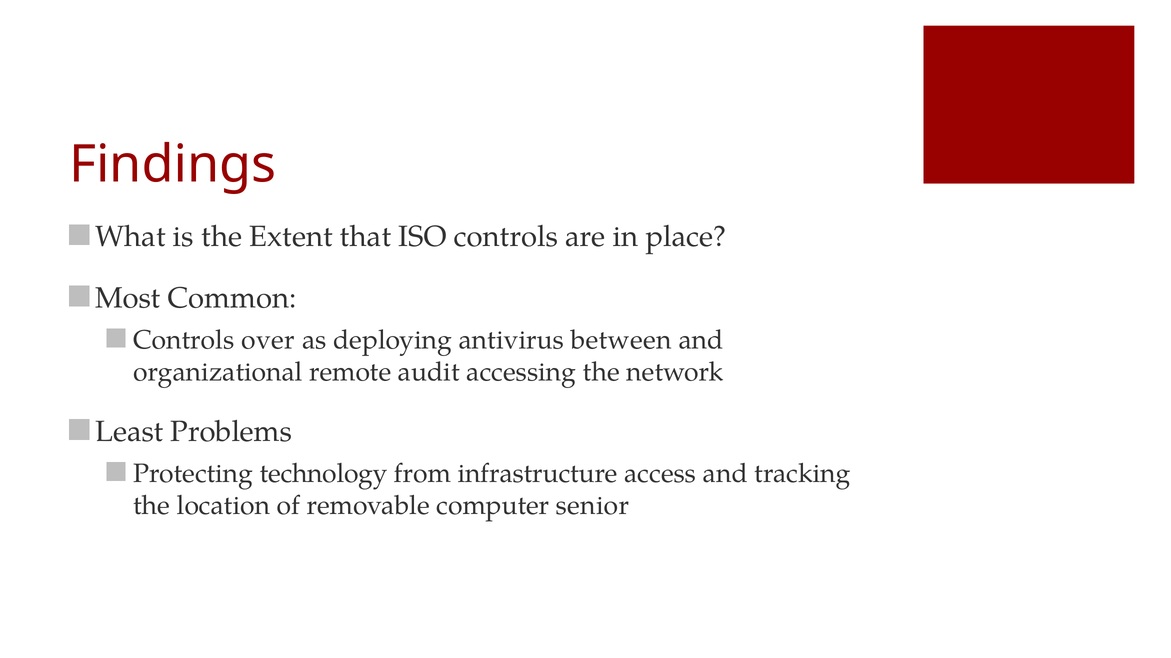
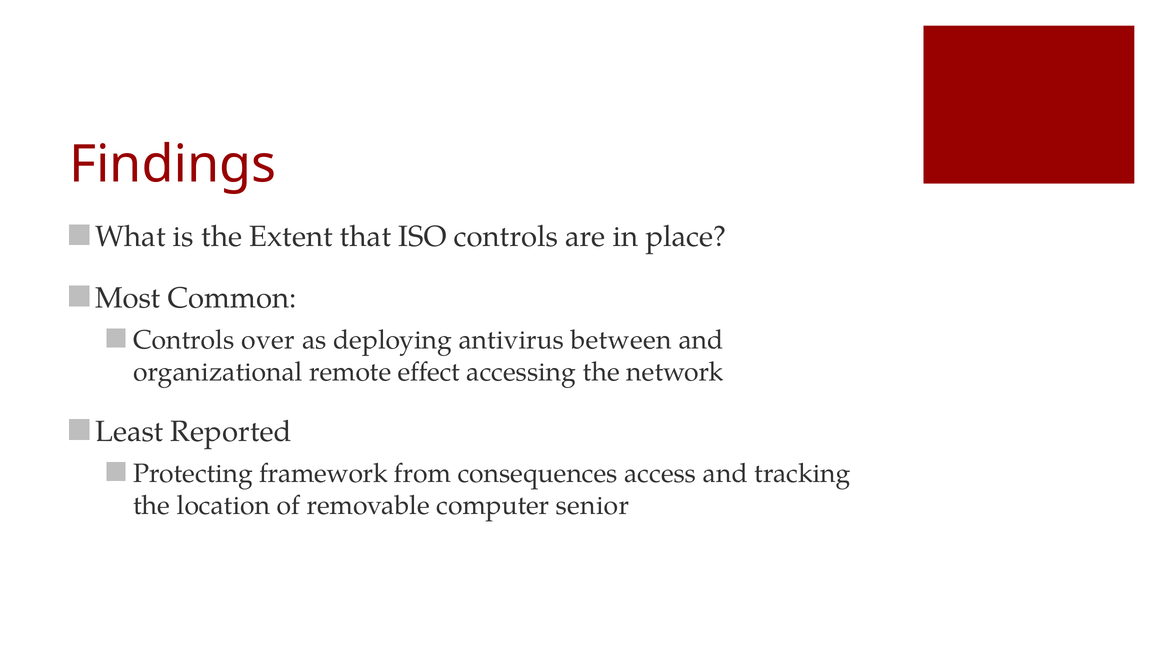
audit: audit -> effect (429, 372)
Problems: Problems -> Reported (231, 432)
technology: technology -> framework (324, 474)
infrastructure: infrastructure -> consequences (538, 474)
